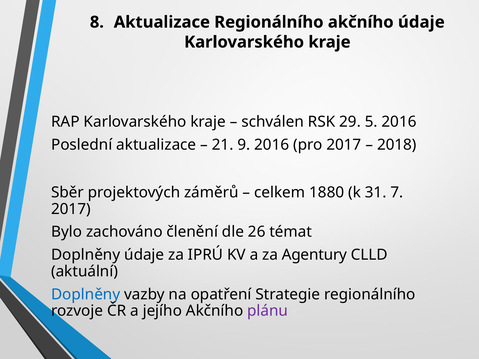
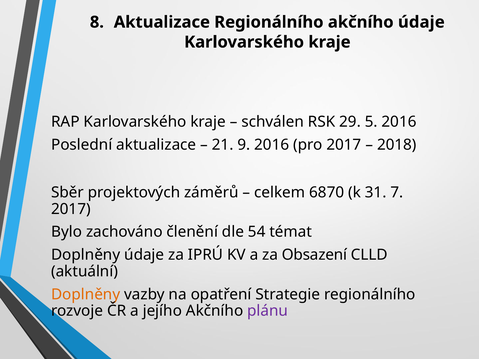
1880: 1880 -> 6870 (327, 193)
26: 26 -> 54 (257, 232)
Agentury: Agentury -> Obsazení (314, 255)
Doplněny colour: blue -> orange (86, 295)
